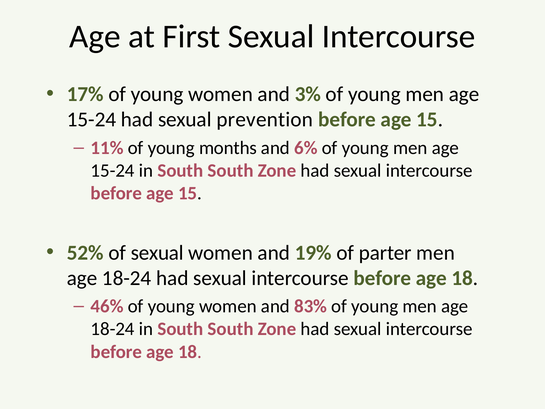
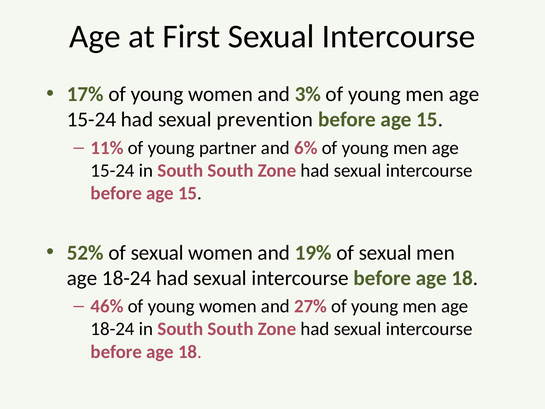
months: months -> partner (228, 148)
19% of parter: parter -> sexual (385, 253)
83%: 83% -> 27% (311, 306)
